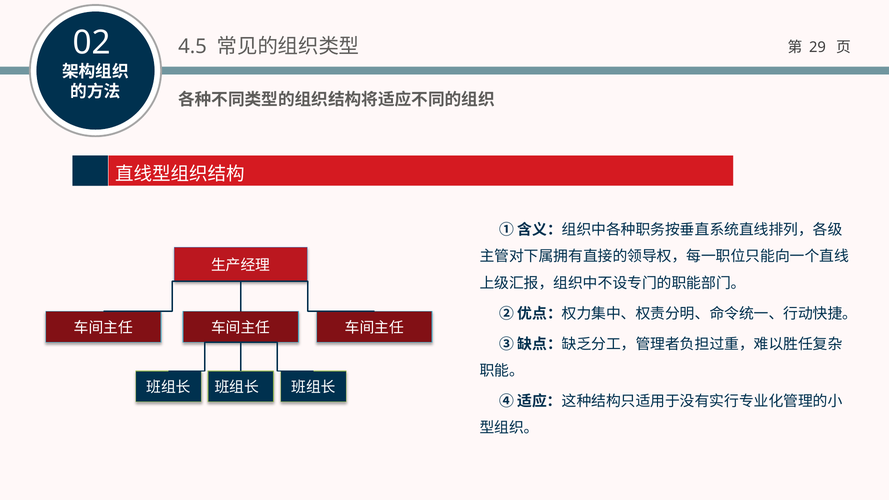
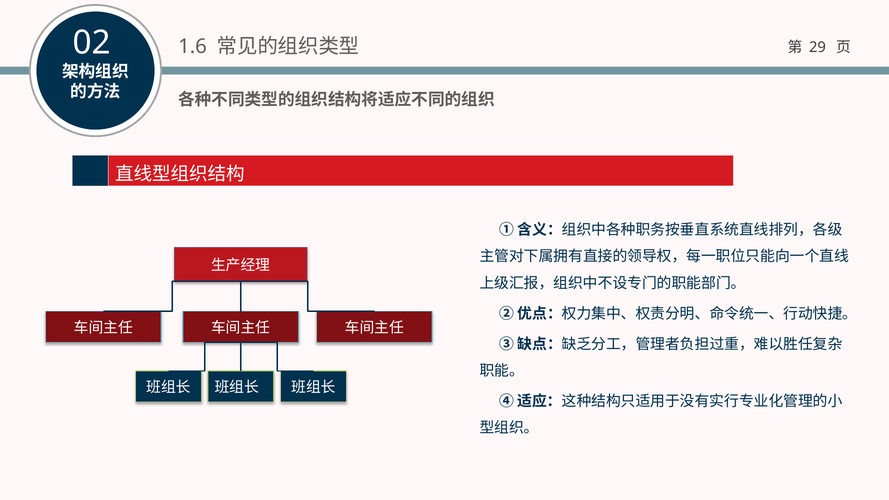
4.5: 4.5 -> 1.6 (193, 46)
